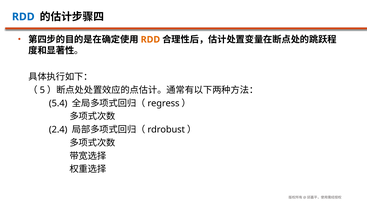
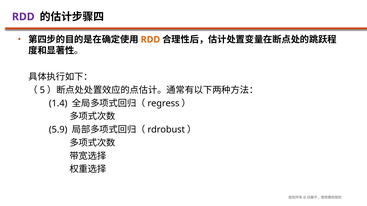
RDD colour: blue -> purple (23, 17)
5.4: 5.4 -> 1.4 (58, 103)
2.4: 2.4 -> 5.9 (58, 130)
